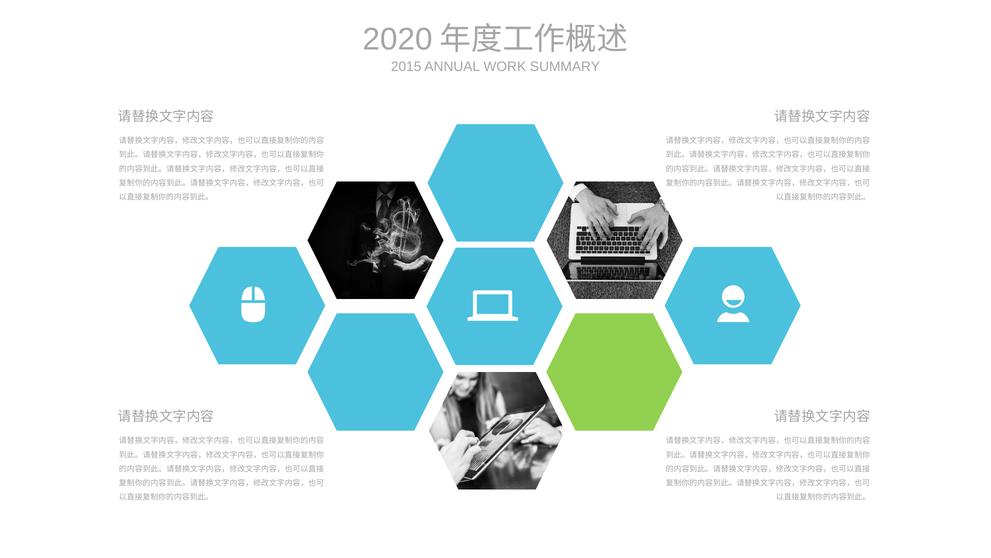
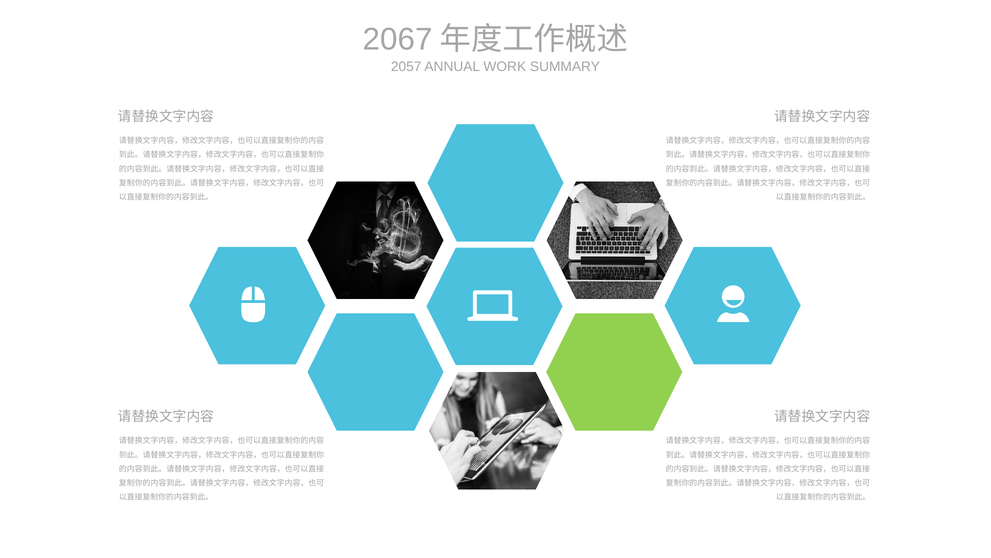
2020: 2020 -> 2067 (398, 39)
2015: 2015 -> 2057 (406, 67)
